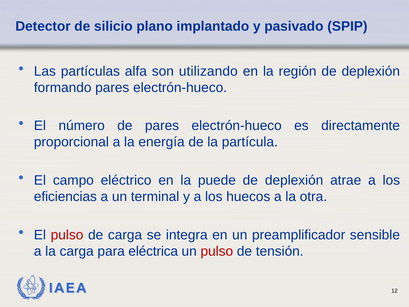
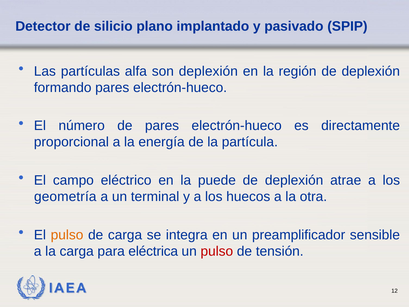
son utilizando: utilizando -> deplexión (208, 71)
eficiencias: eficiencias -> geometría (65, 197)
pulso colour: red -> orange (67, 235)
